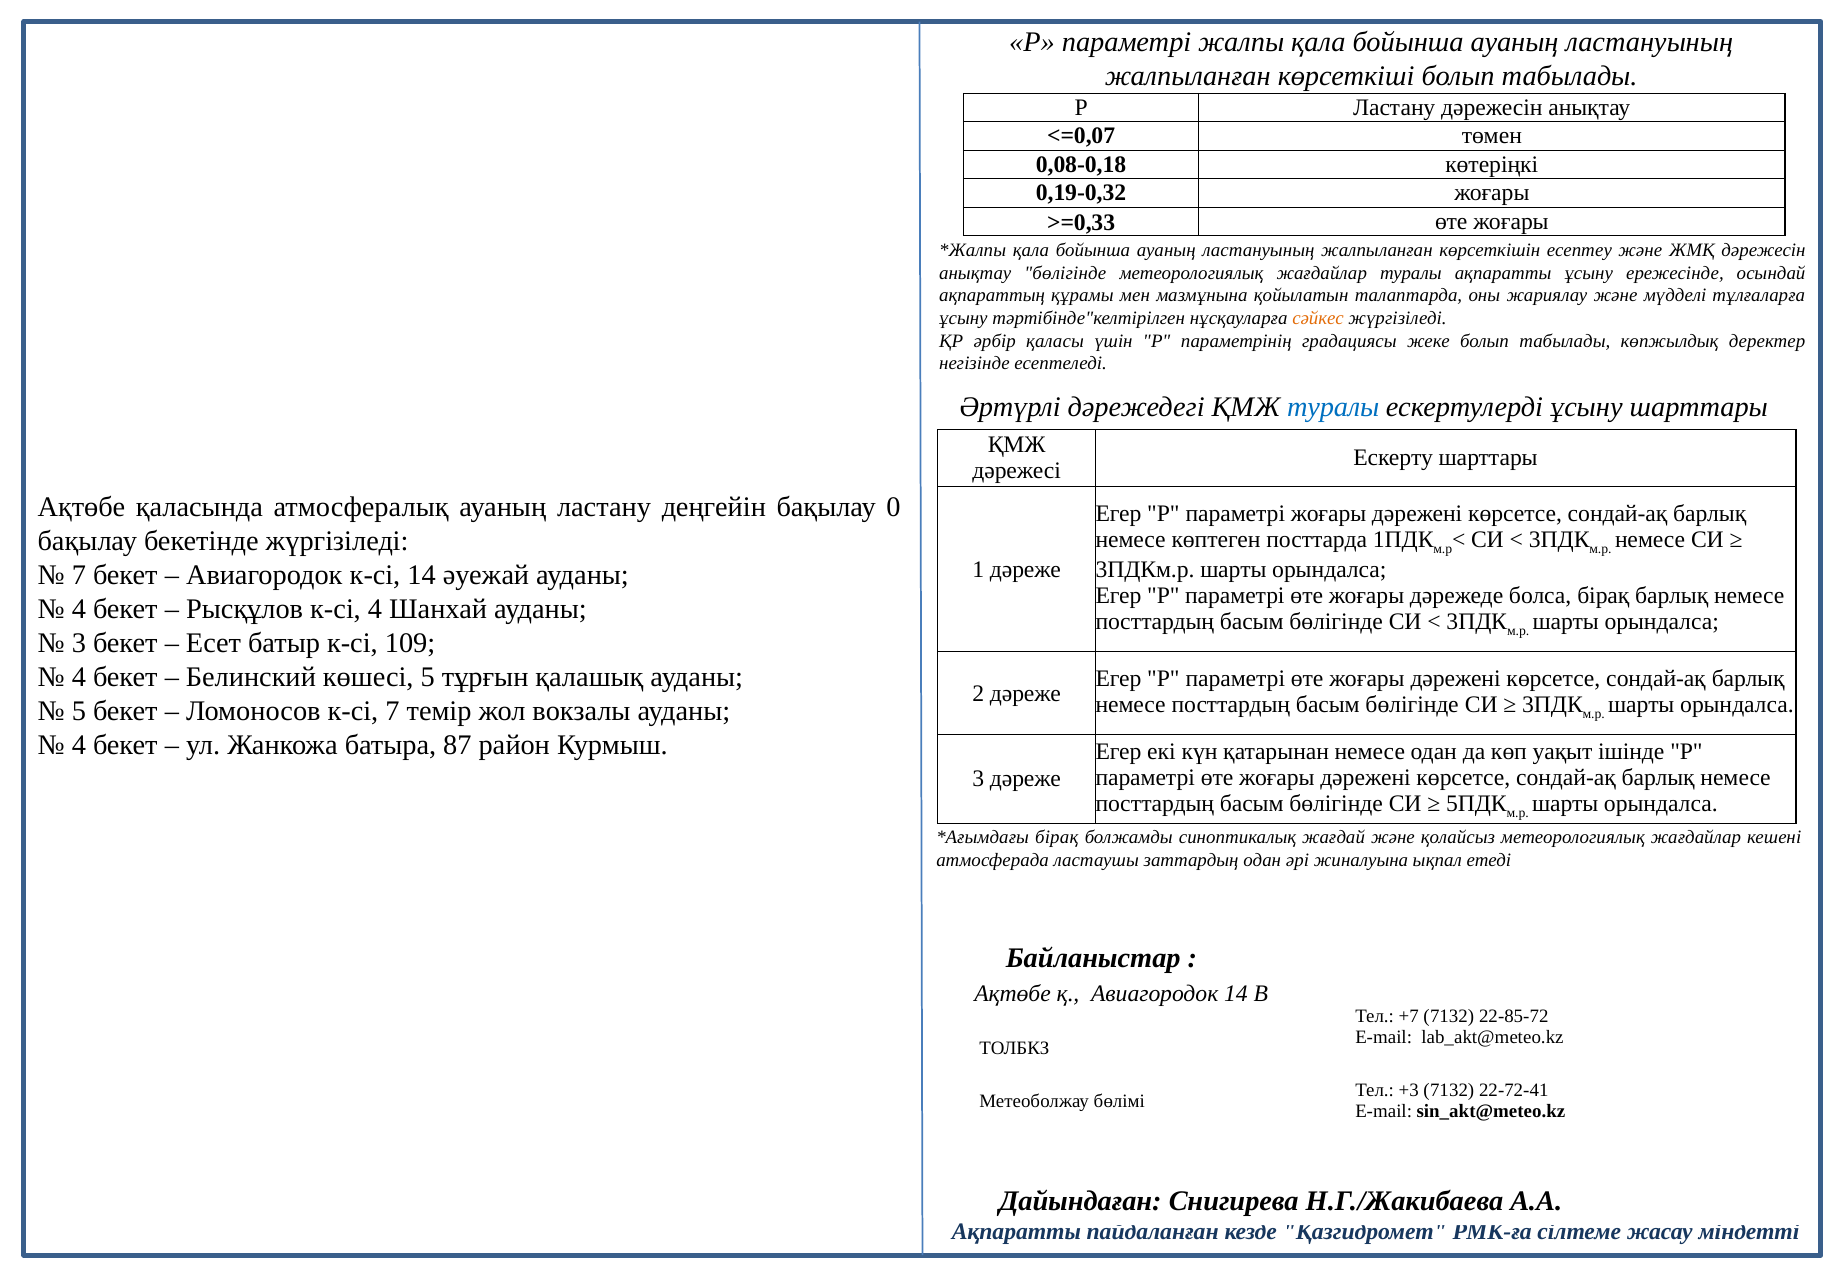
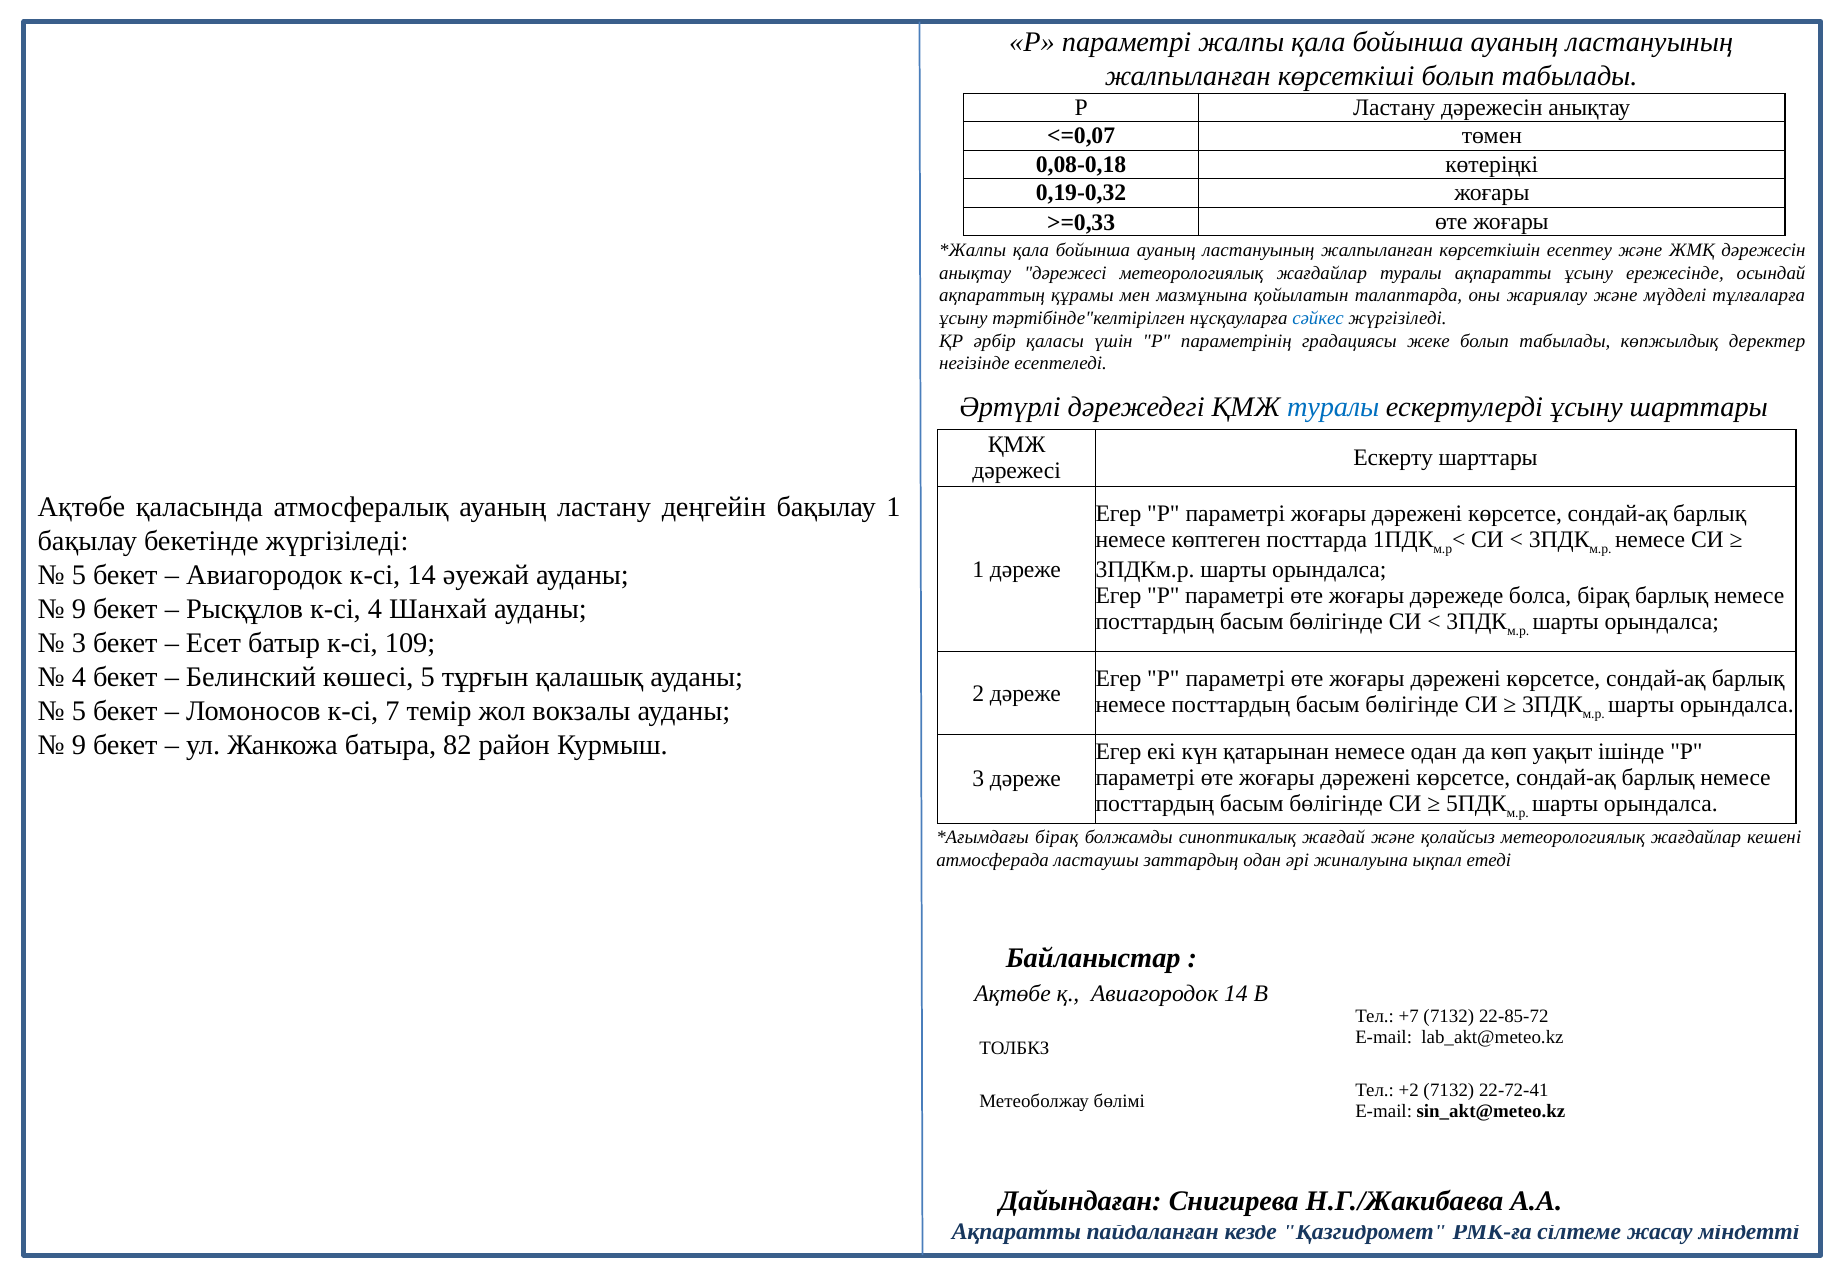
анықтау бөлігінде: бөлігінде -> дәрежесі (1065, 273)
сәйкес colour: orange -> blue (1318, 318)
бақылау 0: 0 -> 1 (894, 507)
7: 7 -> 5 (79, 575)
4: 4 -> 9 (79, 609)
4: 4 -> 9 (79, 745)
87: 87 -> 82 (457, 745)
+3: +3 -> +2 (1409, 1091)
